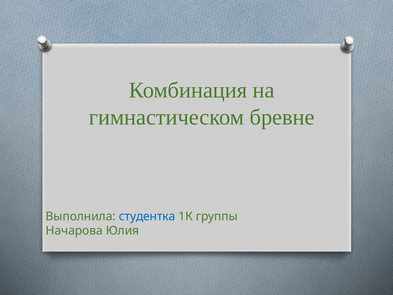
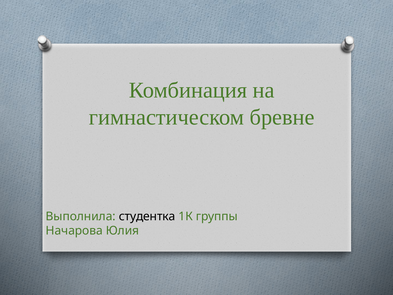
студентка colour: blue -> black (147, 216)
